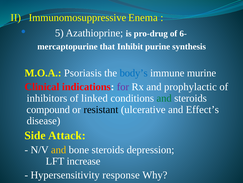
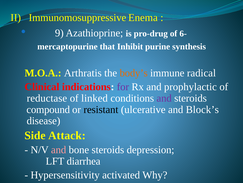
5: 5 -> 9 (59, 33)
Psoriasis: Psoriasis -> Arthratis (83, 73)
body’s colour: blue -> orange (134, 73)
murine: murine -> radical (201, 73)
inhibitors: inhibitors -> reductase (47, 98)
and colour: green -> purple (164, 98)
Effect’s: Effect’s -> Block’s (202, 109)
and colour: yellow -> pink (59, 149)
increase: increase -> diarrhea (84, 160)
response: response -> activated (121, 174)
